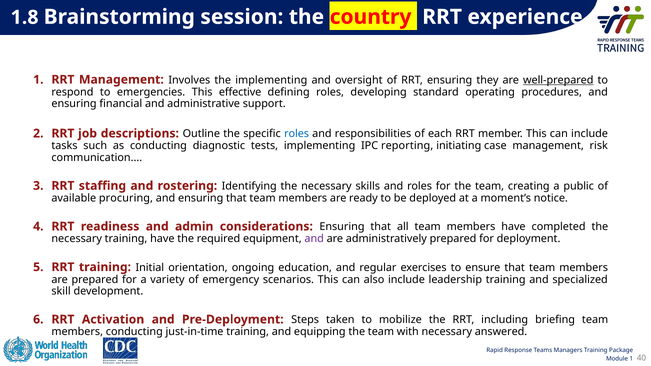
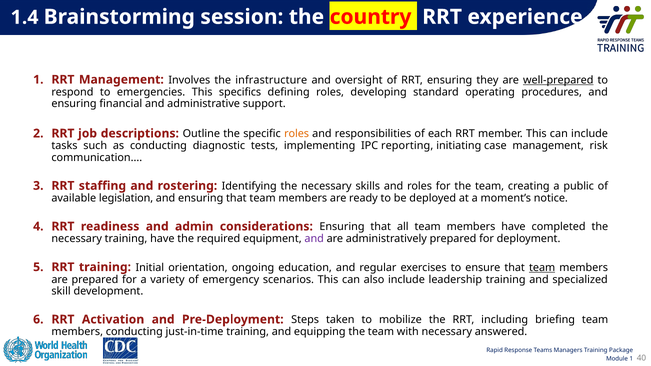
1.8: 1.8 -> 1.4 (25, 17)
the implementing: implementing -> infrastructure (271, 80)
effective: effective -> specifics (240, 92)
roles colour: blue -> orange (297, 134)
procuring: procuring -> legislation (126, 198)
team underline: none -> present (542, 268)
